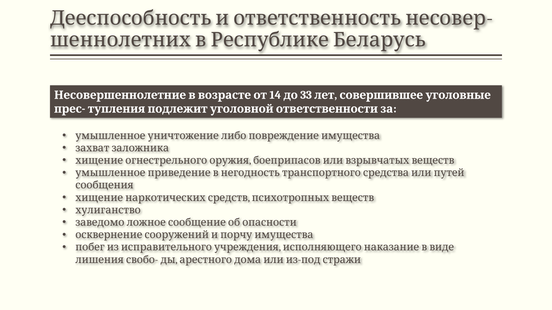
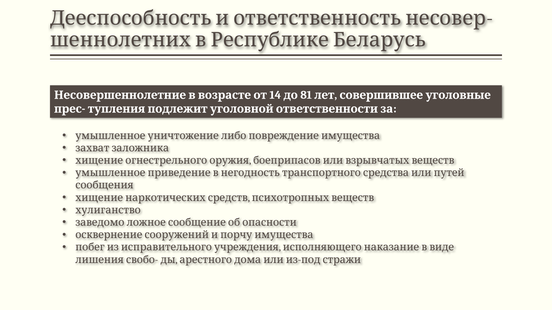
33: 33 -> 81 (306, 95)
